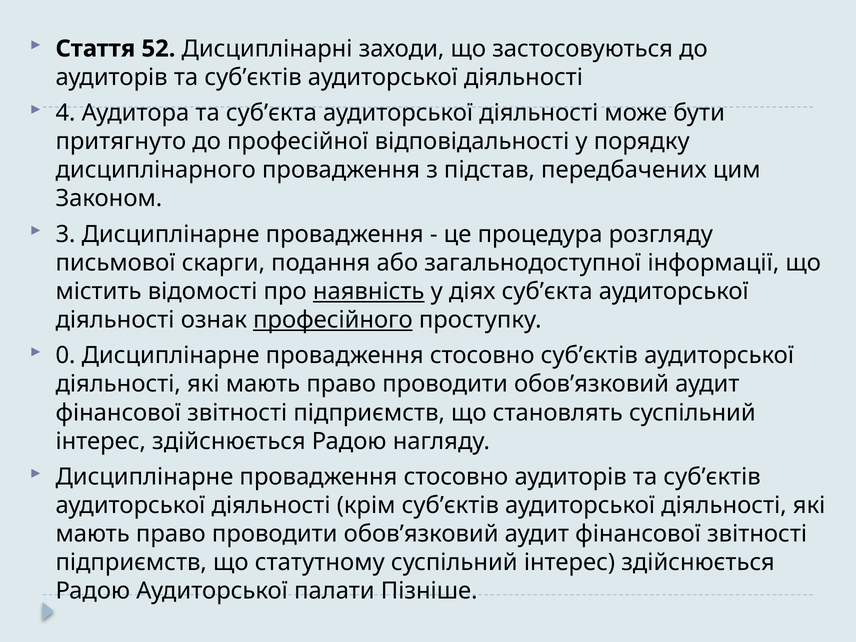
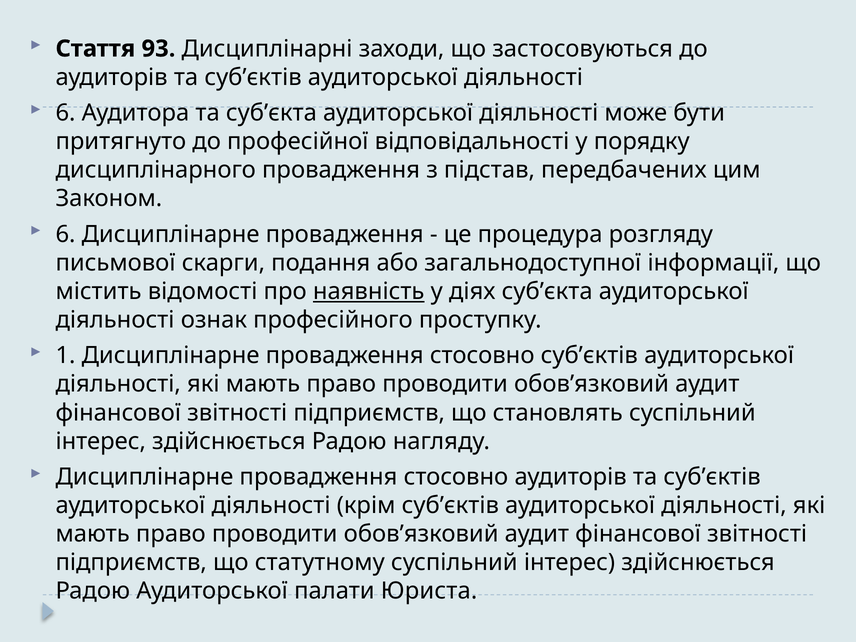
52: 52 -> 93 (158, 49)
4: 4 -> 6 (65, 113)
3: 3 -> 6 (65, 234)
професійного underline: present -> none (333, 320)
0: 0 -> 1 (65, 356)
Пізніше: Пізніше -> Юриста (429, 591)
